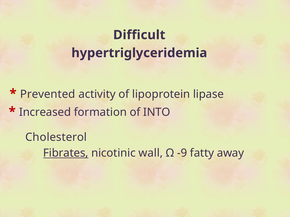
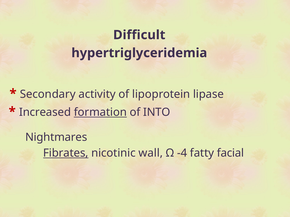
Prevented: Prevented -> Secondary (48, 94)
formation underline: none -> present (100, 112)
Cholesterol: Cholesterol -> Nightmares (56, 138)
-9: -9 -> -4 (182, 153)
away: away -> facial (230, 153)
